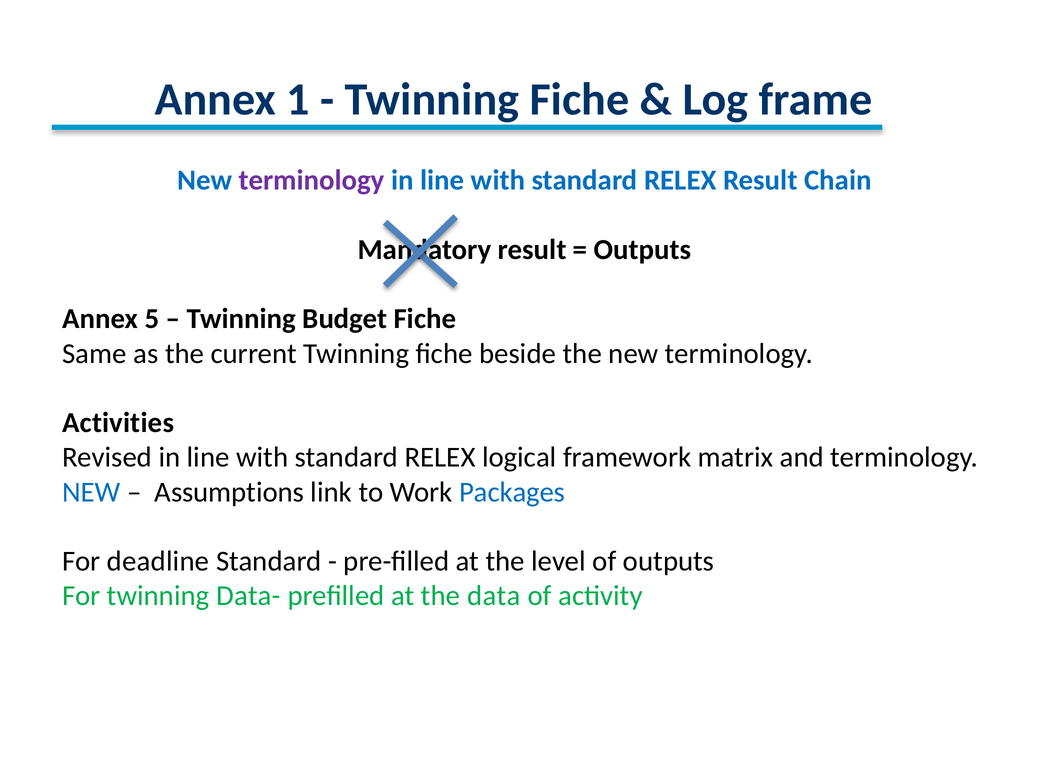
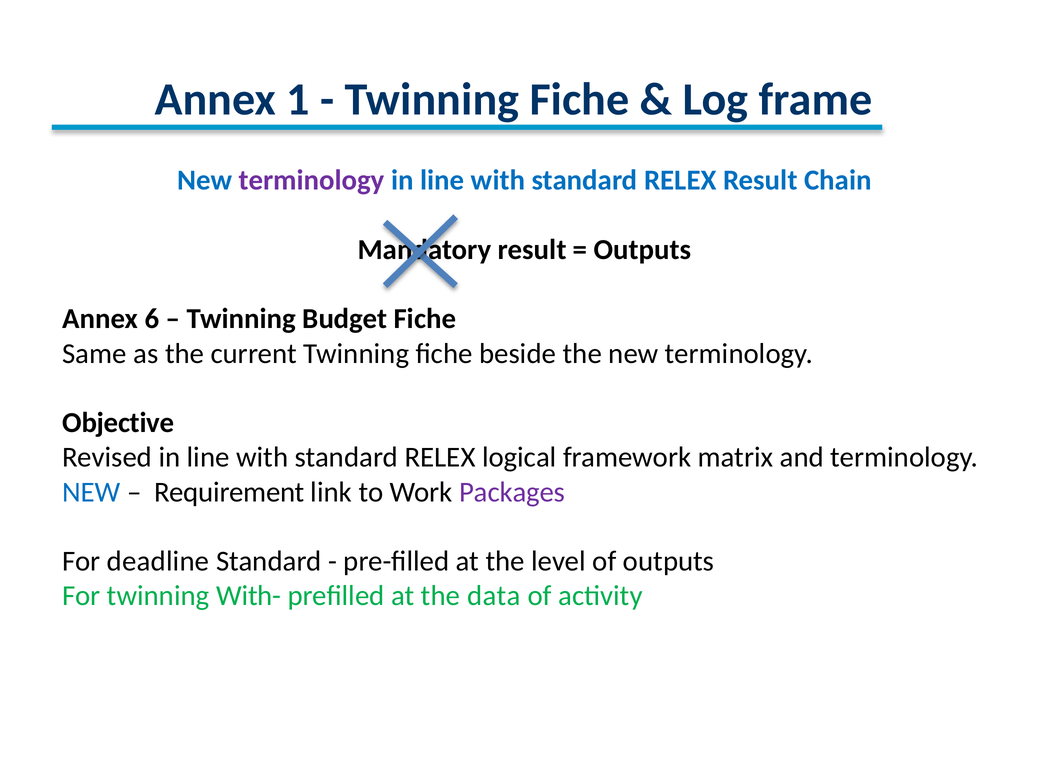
5: 5 -> 6 (152, 319)
Activities: Activities -> Objective (118, 423)
Assumptions: Assumptions -> Requirement (229, 492)
Packages colour: blue -> purple (512, 492)
Data-: Data- -> With- (249, 596)
